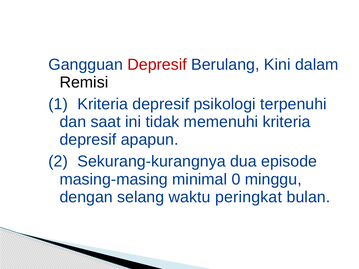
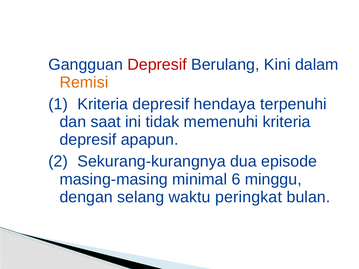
Remisi colour: black -> orange (84, 82)
psikologi: psikologi -> hendaya (225, 104)
0: 0 -> 6 (236, 179)
